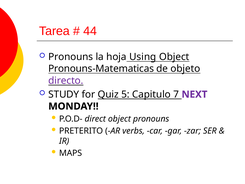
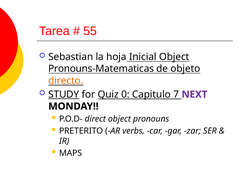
44: 44 -> 55 (90, 31)
Pronouns: Pronouns -> Sebastian (71, 57)
Using: Using -> Inicial (143, 57)
directo colour: purple -> orange (66, 80)
STUDY underline: none -> present (64, 94)
5: 5 -> 0 (125, 94)
